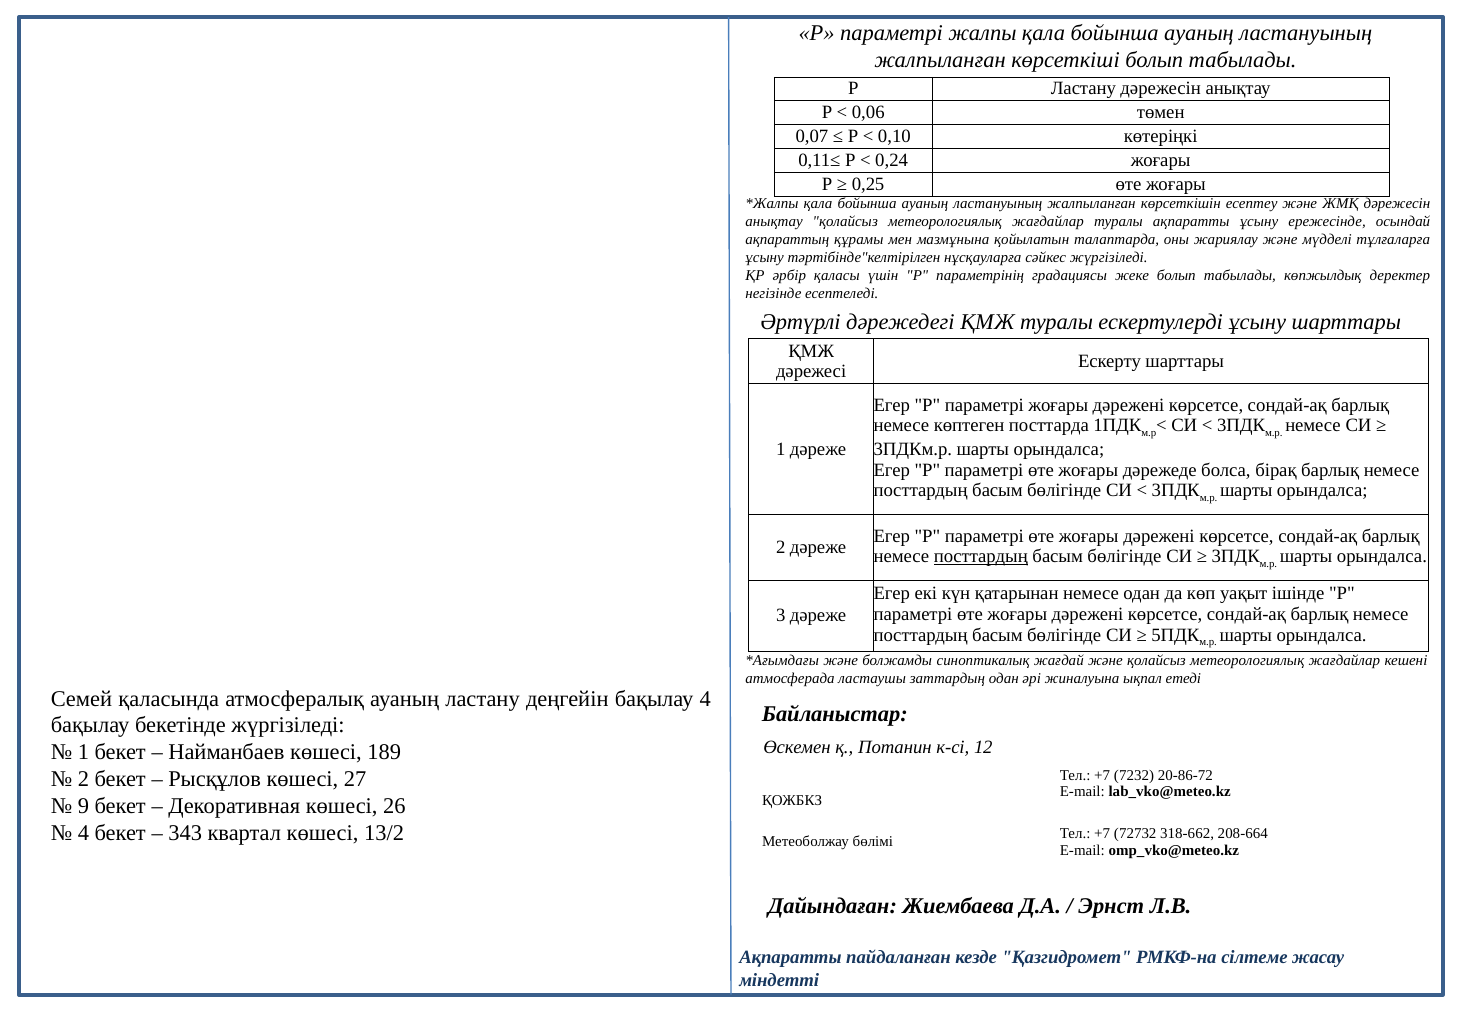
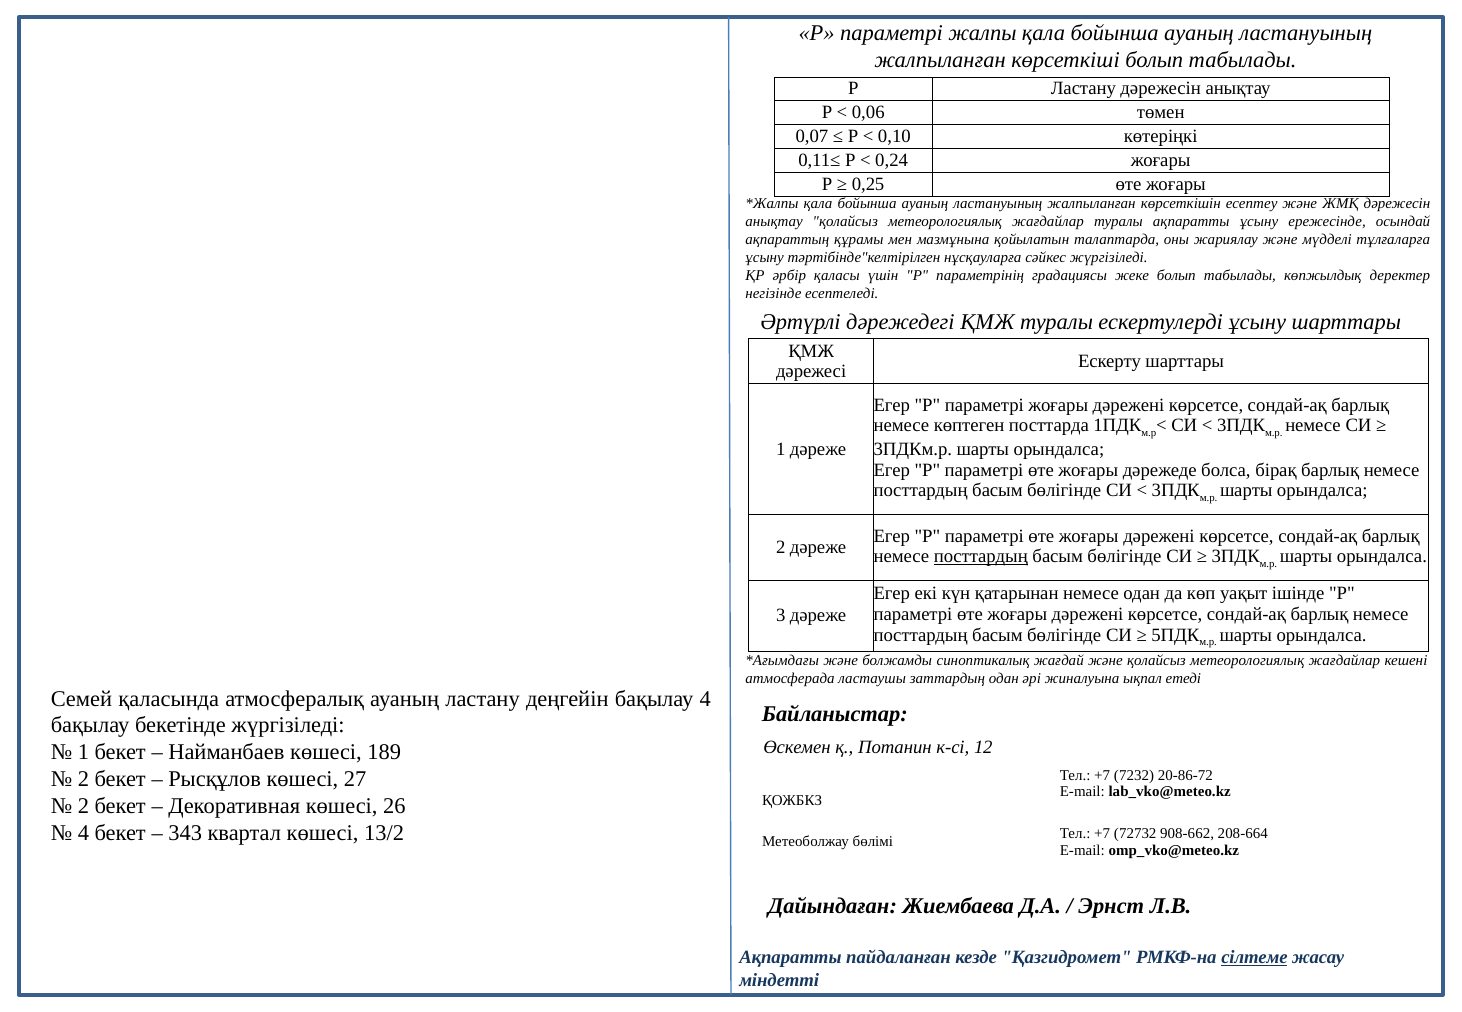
9: 9 -> 2 (83, 807)
318-662: 318-662 -> 908-662 (1187, 834)
сілтеме underline: none -> present (1254, 958)
